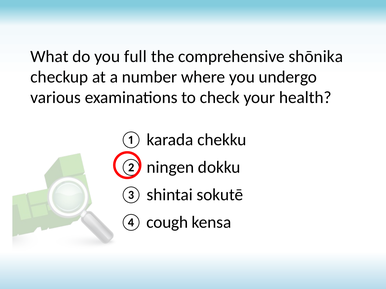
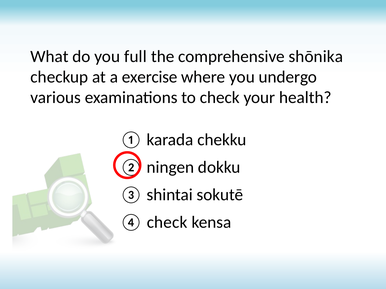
number: number -> exercise (150, 77)
④ cough: cough -> check (167, 223)
